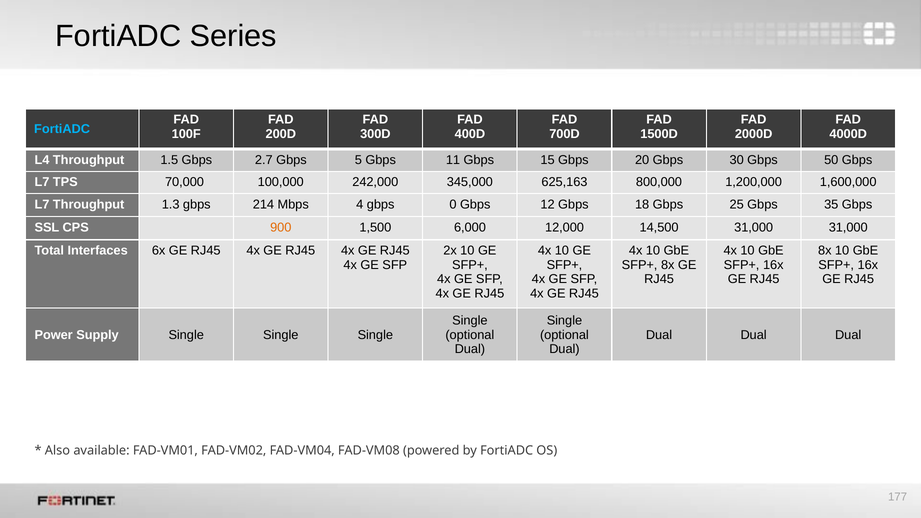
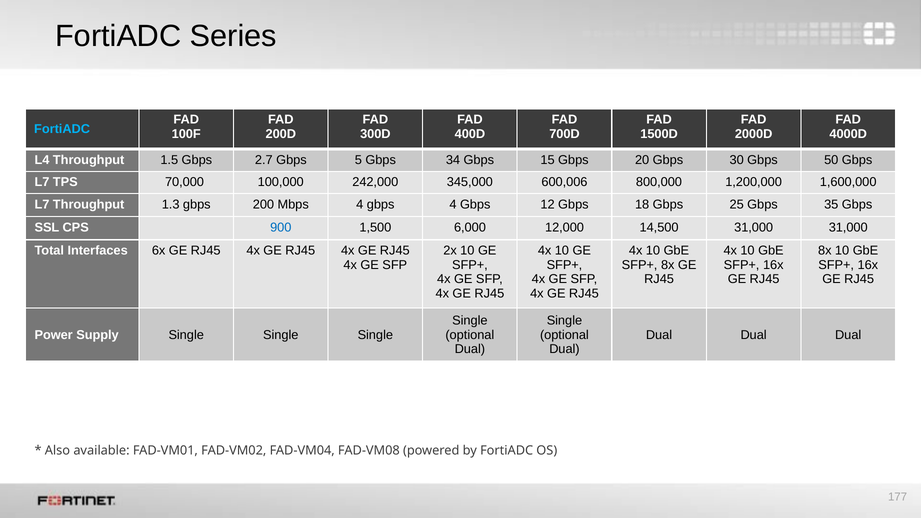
11: 11 -> 34 (453, 160)
625,163: 625,163 -> 600,006 (564, 182)
214: 214 -> 200 (263, 204)
gbps 0: 0 -> 4 (453, 204)
900 colour: orange -> blue (281, 227)
